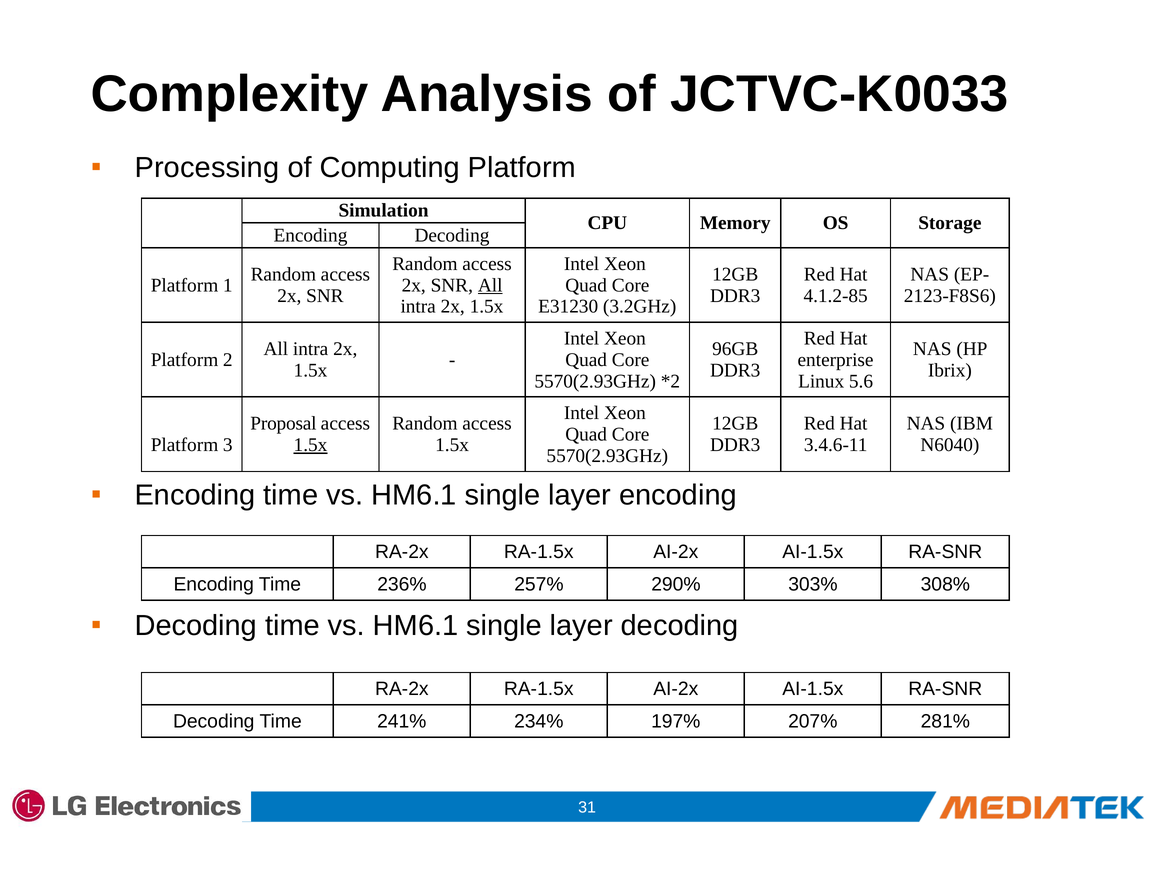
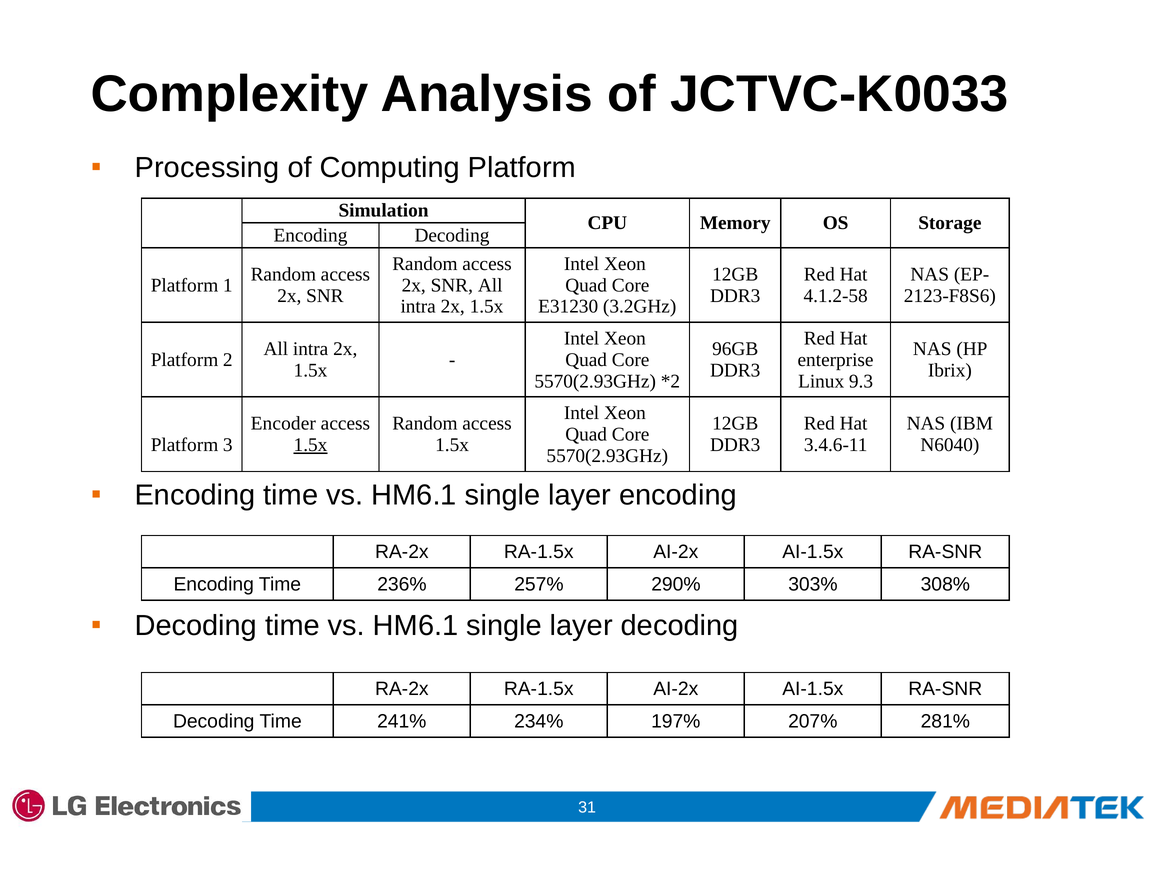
All underline: present -> none (490, 285)
4.1.2-85: 4.1.2-85 -> 4.1.2-58 (836, 296)
5.6: 5.6 -> 9.3 (861, 381)
Proposal: Proposal -> Encoder (283, 424)
